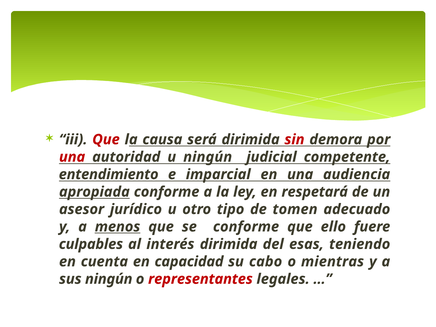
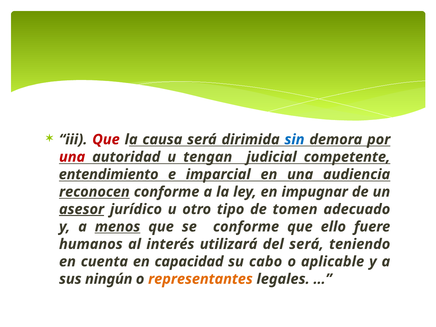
sin colour: red -> blue (294, 139)
u ningún: ningún -> tengan (208, 157)
apropiada: apropiada -> reconocen (94, 192)
respetará: respetará -> impugnar (315, 192)
asesor underline: none -> present (82, 209)
culpables: culpables -> humanos (91, 244)
interés dirimida: dirimida -> utilizará (229, 244)
del esas: esas -> será (306, 244)
mientras: mientras -> aplicable (333, 262)
representantes colour: red -> orange (200, 279)
